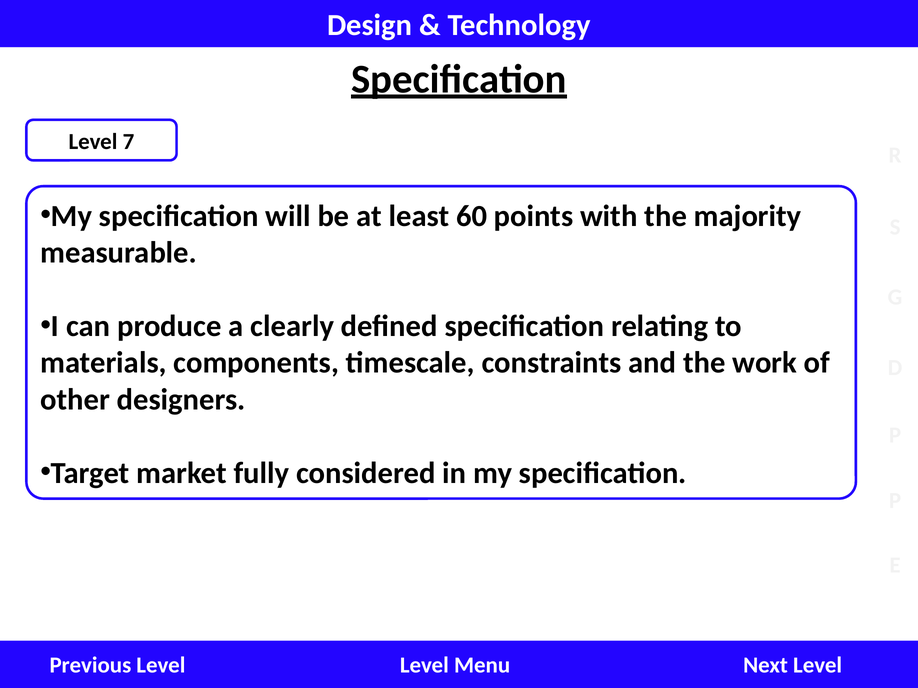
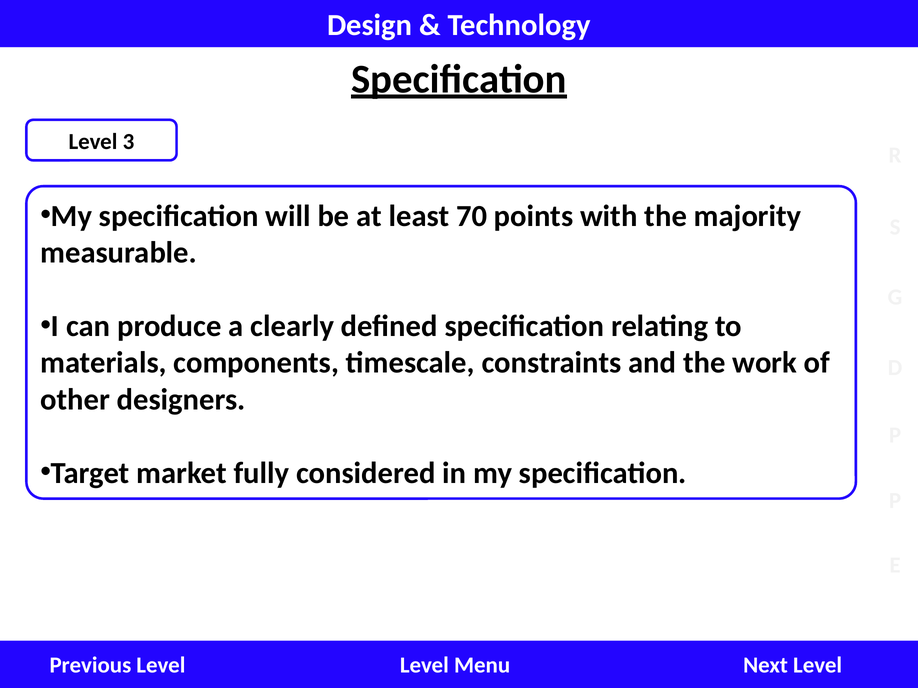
7: 7 -> 3 (128, 142)
60: 60 -> 70 (472, 216)
